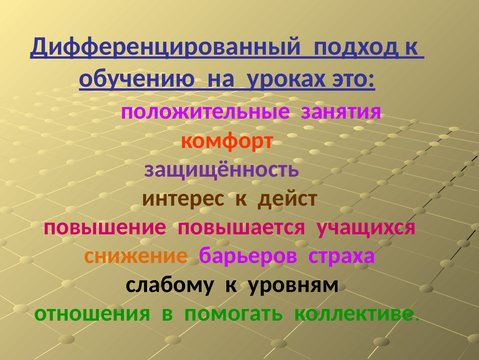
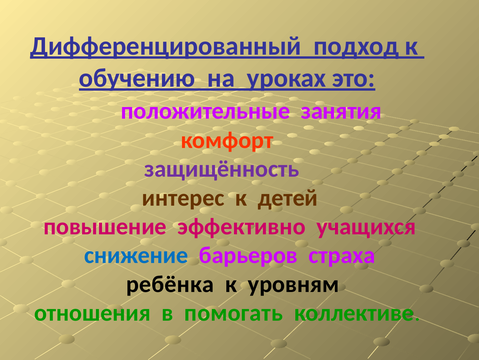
дейст: дейст -> детей (288, 197)
повышается: повышается -> эффективно (242, 226)
снижение colour: orange -> blue (136, 255)
слабому: слабому -> ребёнка (170, 284)
